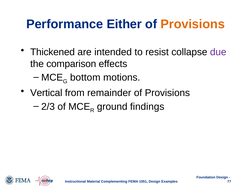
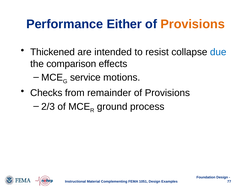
due colour: purple -> blue (218, 52)
bottom: bottom -> service (85, 78)
Vertical: Vertical -> Checks (46, 93)
findings: findings -> process (147, 107)
